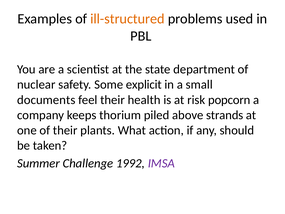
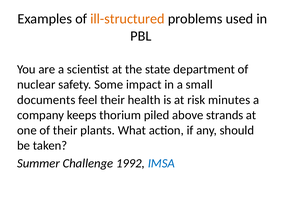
explicit: explicit -> impact (144, 84)
popcorn: popcorn -> minutes (229, 100)
IMSA colour: purple -> blue (161, 163)
